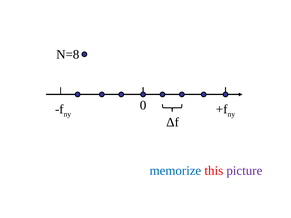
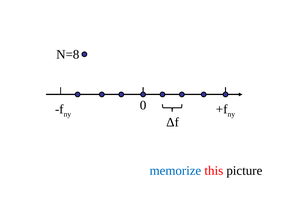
picture colour: purple -> black (244, 171)
